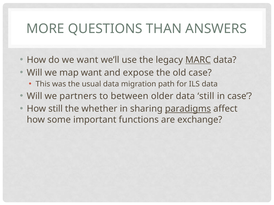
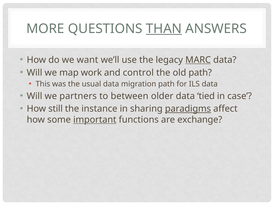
THAN underline: none -> present (164, 29)
map want: want -> work (91, 73)
expose: expose -> control (138, 73)
old case: case -> path (200, 73)
data still: still -> tied (206, 96)
whether: whether -> instance (99, 109)
important underline: none -> present (95, 120)
